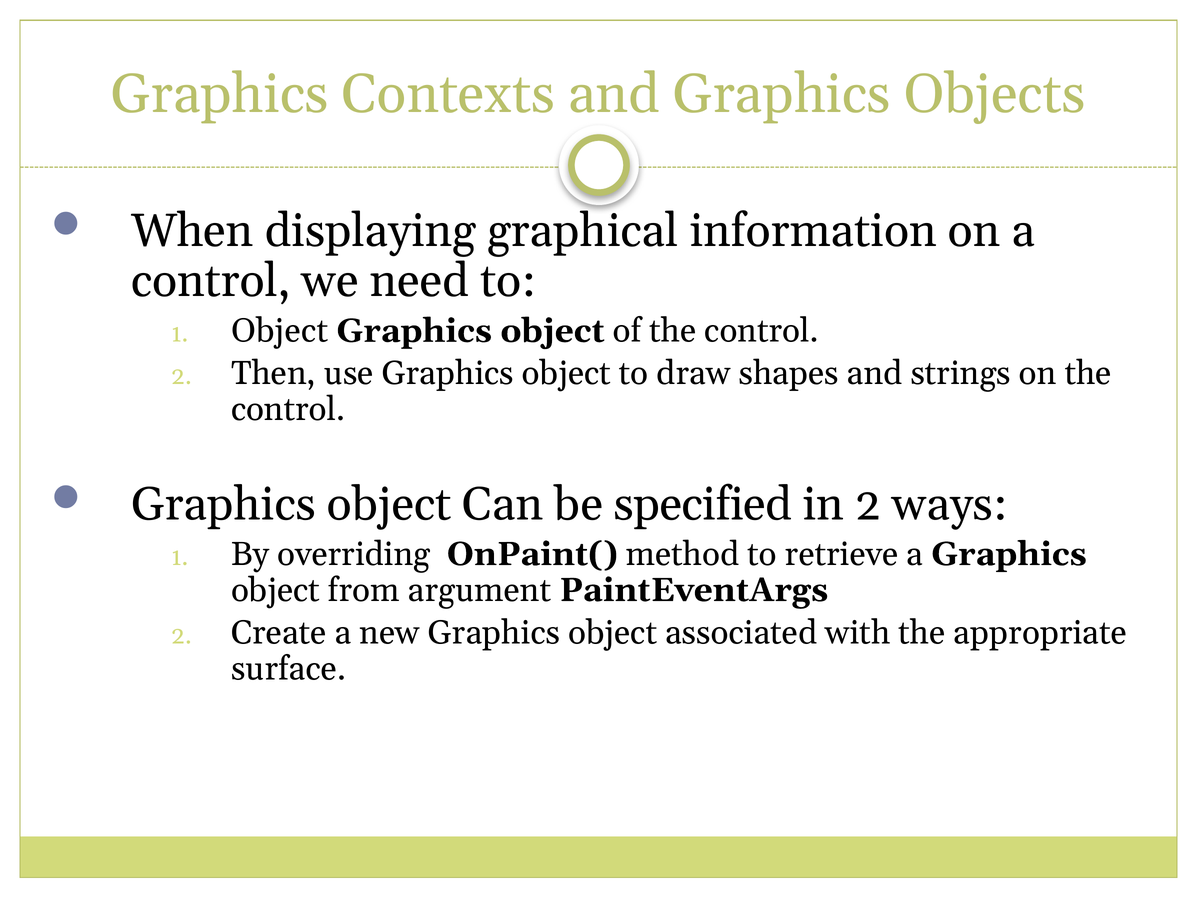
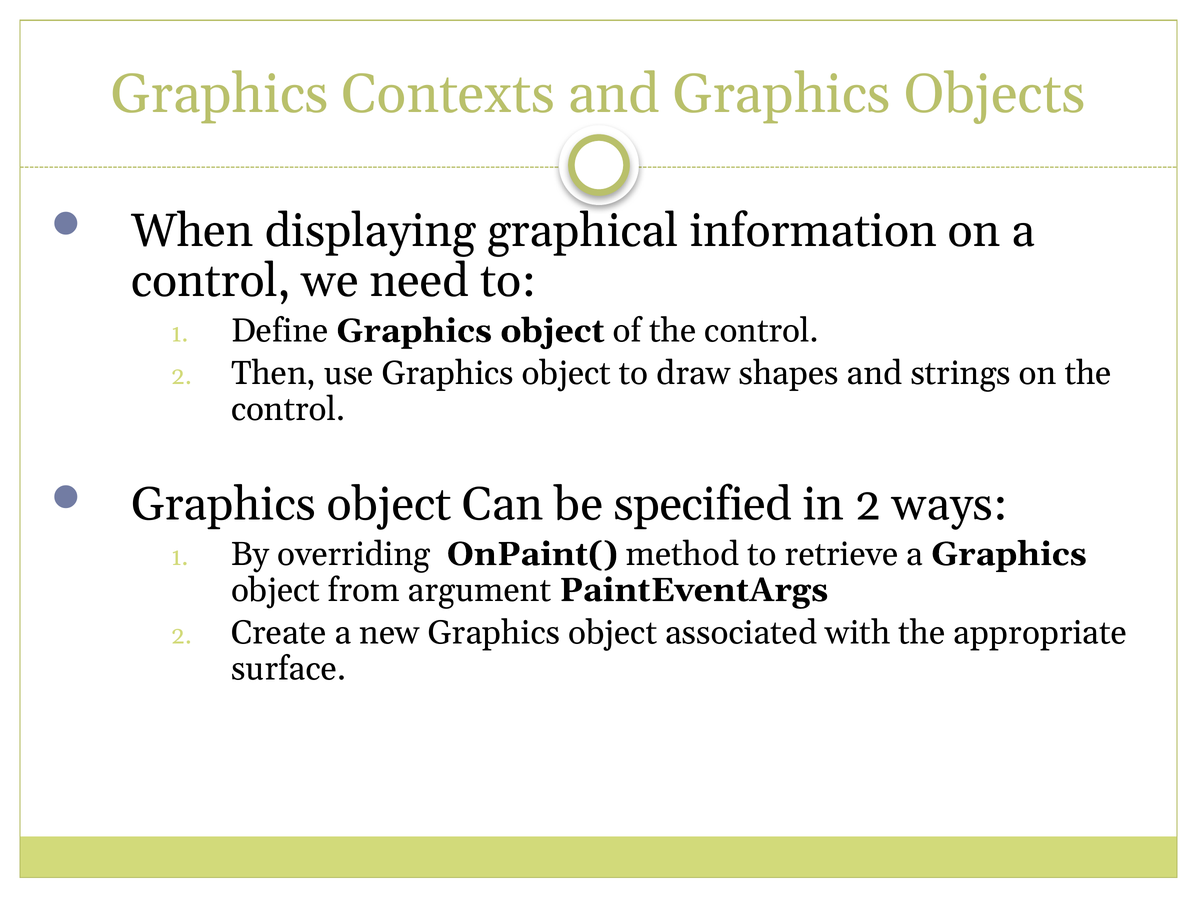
Object: Object -> Define (280, 331)
